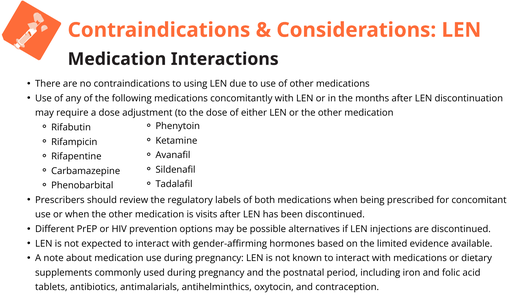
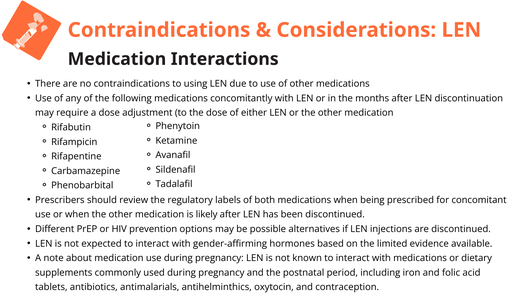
visits: visits -> likely (207, 215)
